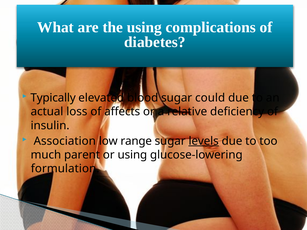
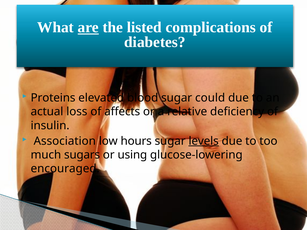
are underline: none -> present (88, 27)
the using: using -> listed (144, 27)
Typically: Typically -> Proteins (53, 98)
range: range -> hours (136, 141)
parent: parent -> sugars (82, 155)
formulation: formulation -> encouraged (65, 169)
